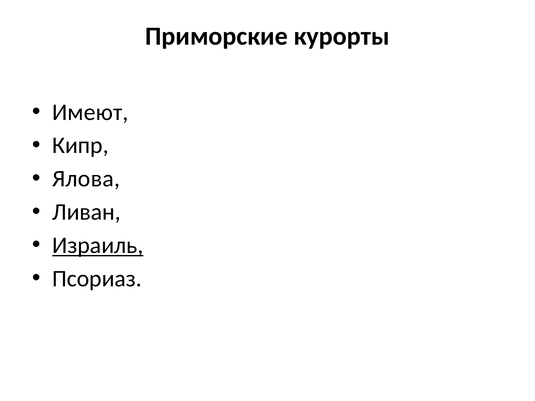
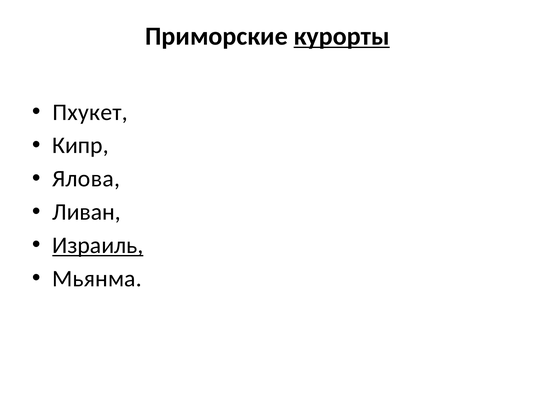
курорты underline: none -> present (342, 36)
Имеют: Имеют -> Пхукет (90, 112)
Псориаз: Псориаз -> Мьянма (97, 279)
